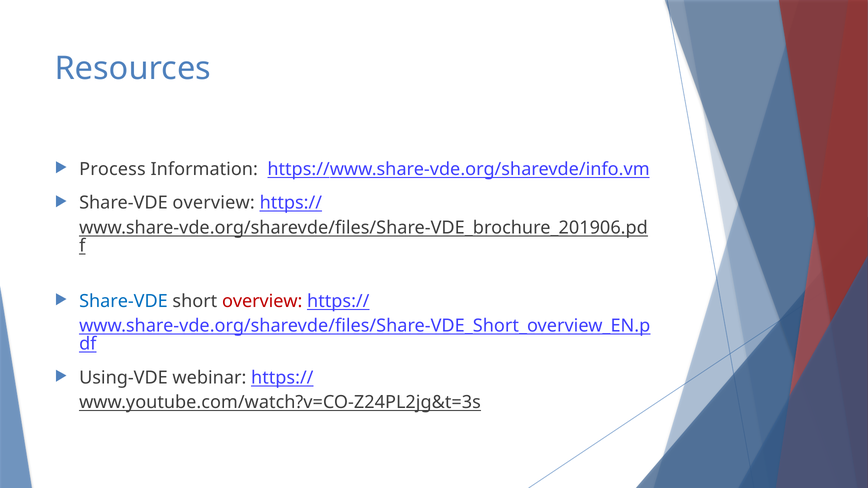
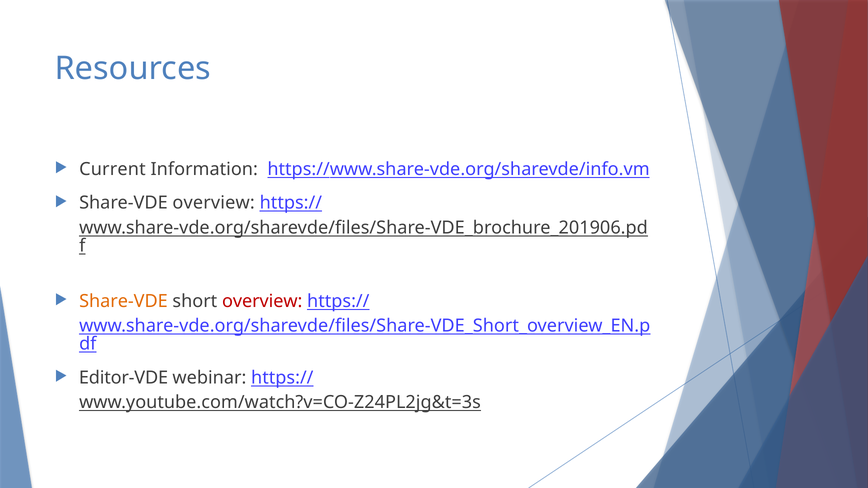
Process: Process -> Current (112, 169)
Share-VDE colour: blue -> orange (123, 301)
Using-VDE: Using-VDE -> Editor-VDE (124, 378)
